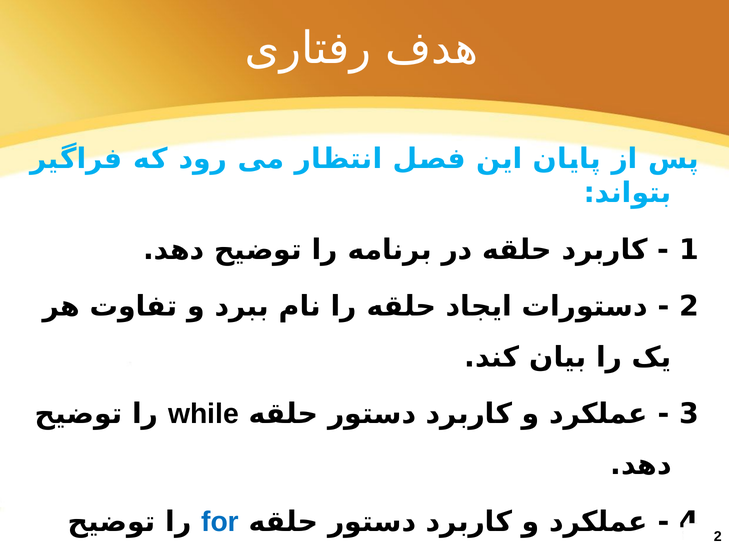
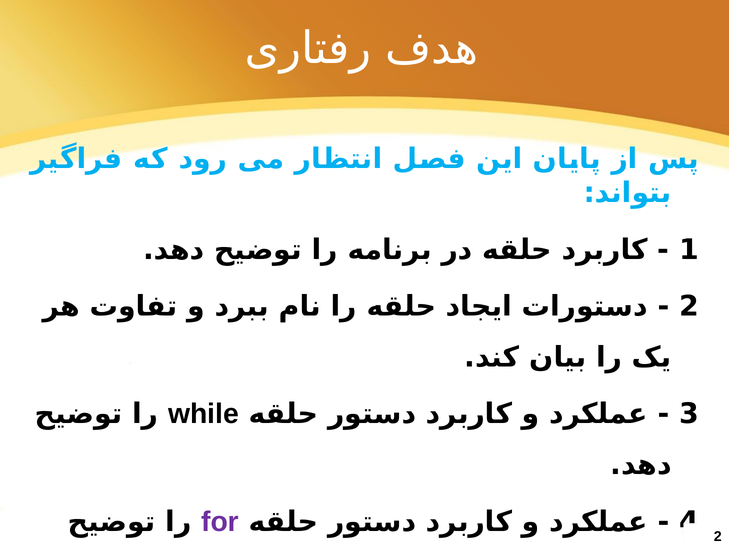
for colour: blue -> purple (220, 522)
